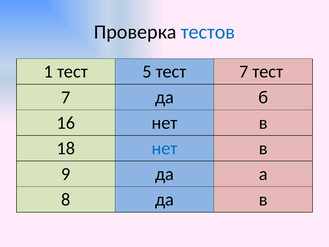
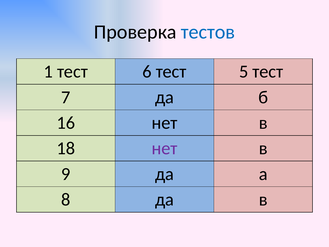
5: 5 -> 6 (147, 72)
7: 7 -> 5 (244, 72)
нет colour: blue -> purple (165, 148)
